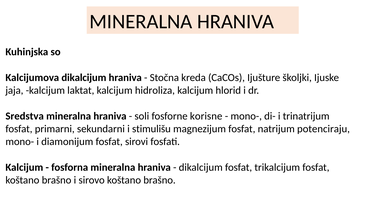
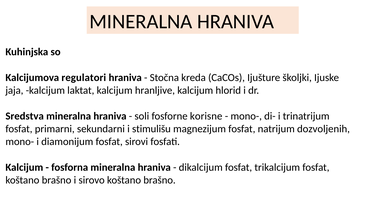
Kalcijumova dikalcijum: dikalcijum -> regulatori (84, 77)
hidroliza: hidroliza -> hranljive (155, 90)
potenciraju: potenciraju -> dozvoljenih (324, 129)
